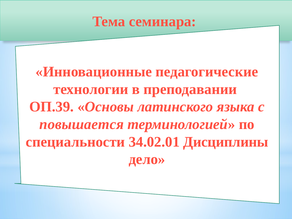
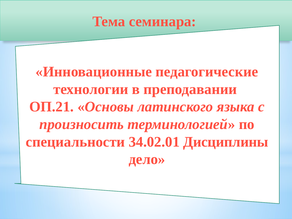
ОП.39: ОП.39 -> ОП.21 (52, 107)
повышается: повышается -> произносить (82, 124)
